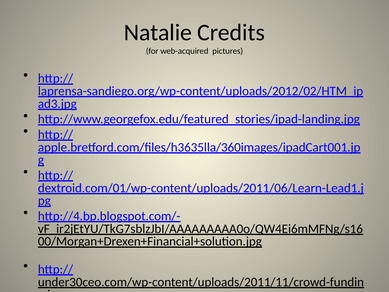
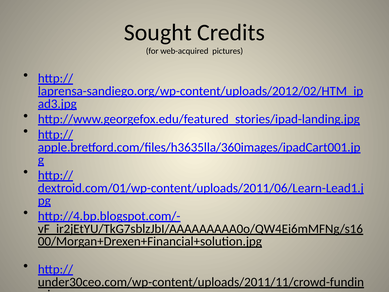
Natalie: Natalie -> Sought (158, 32)
